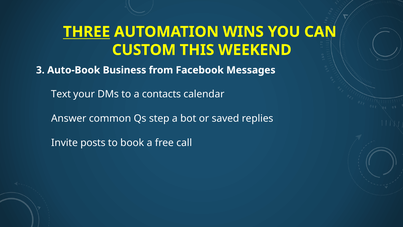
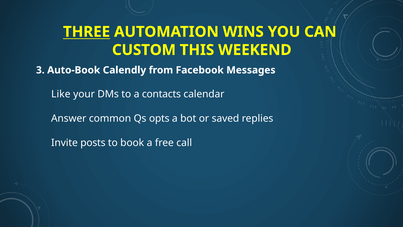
Business: Business -> Calendly (124, 70)
Text: Text -> Like (61, 94)
step: step -> opts (159, 118)
